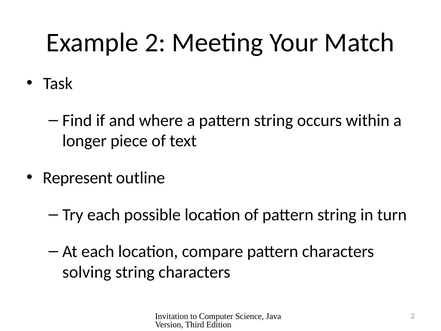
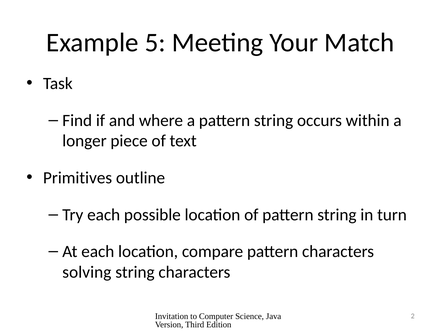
Example 2: 2 -> 5 (155, 43)
Represent: Represent -> Primitives (78, 178)
